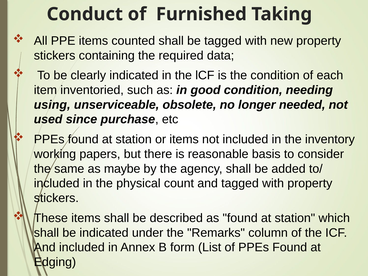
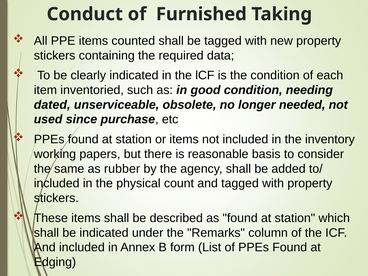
using: using -> dated (52, 105)
maybe: maybe -> rubber (122, 169)
